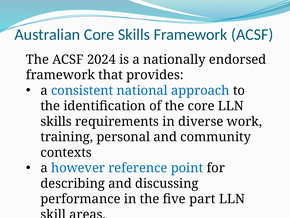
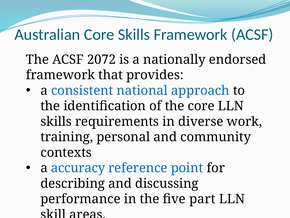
2024: 2024 -> 2072 (101, 59)
however: however -> accuracy (78, 168)
